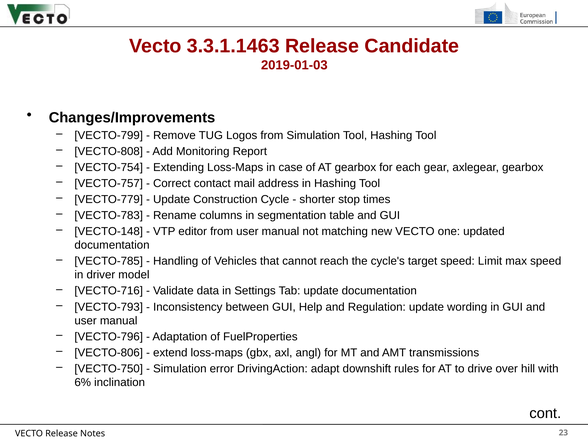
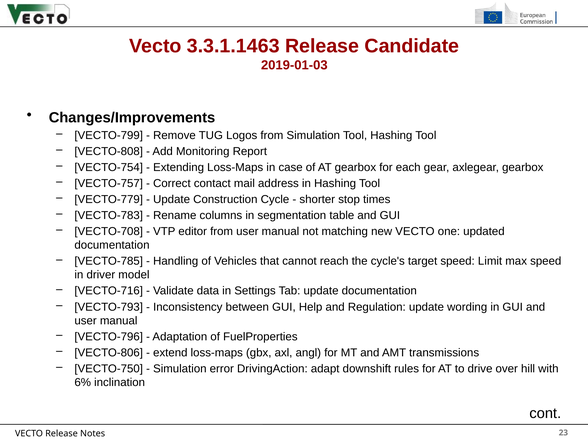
VECTO-148: VECTO-148 -> VECTO-708 (109, 231)
